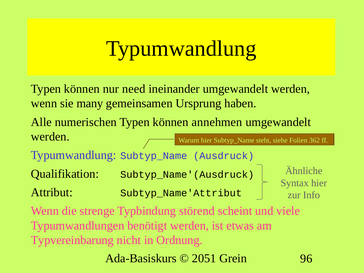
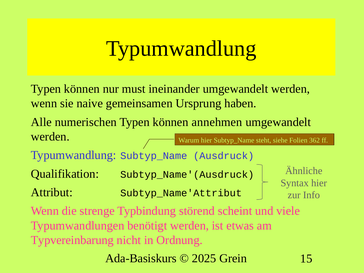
need: need -> must (134, 89)
many: many -> naive (90, 103)
2051: 2051 -> 2025 (204, 258)
96: 96 -> 15 (306, 259)
